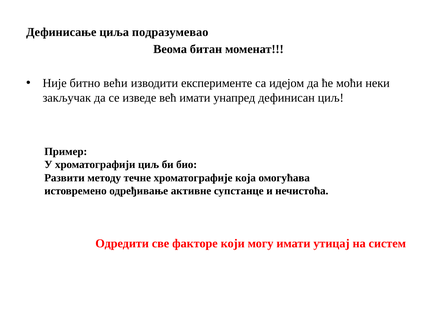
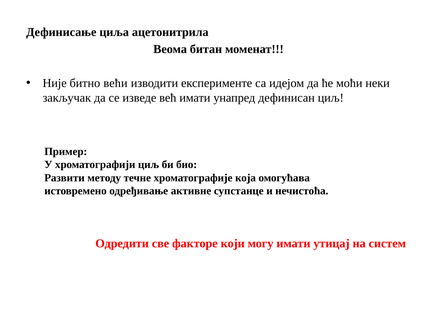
подразумевао: подразумевао -> ацетонитрила (170, 32)
